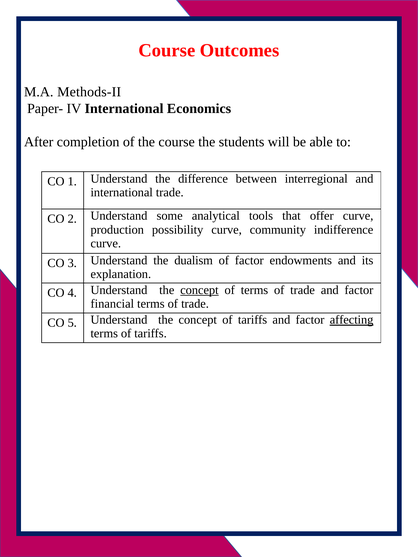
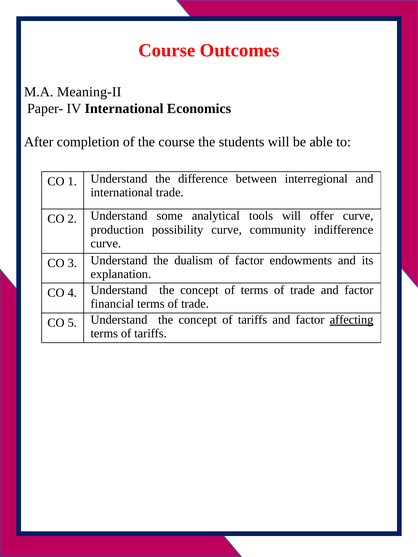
Methods-II: Methods-II -> Meaning-II (89, 92)
tools that: that -> will (291, 216)
concept underline: present -> none (199, 290)
